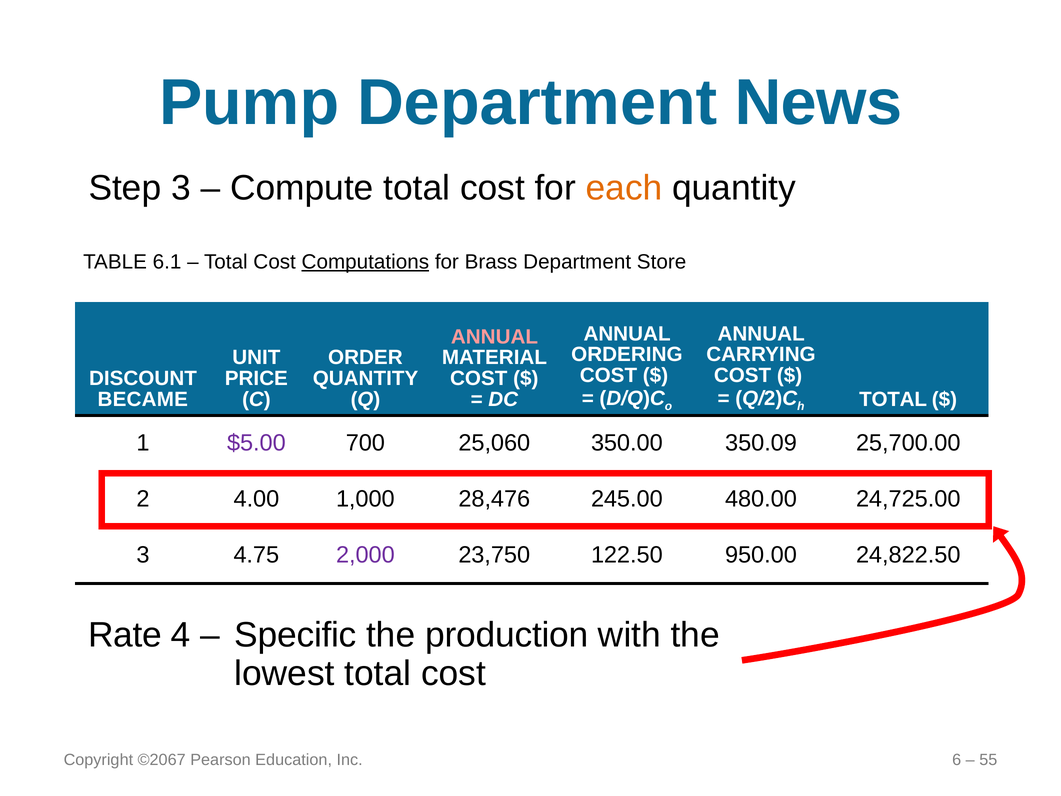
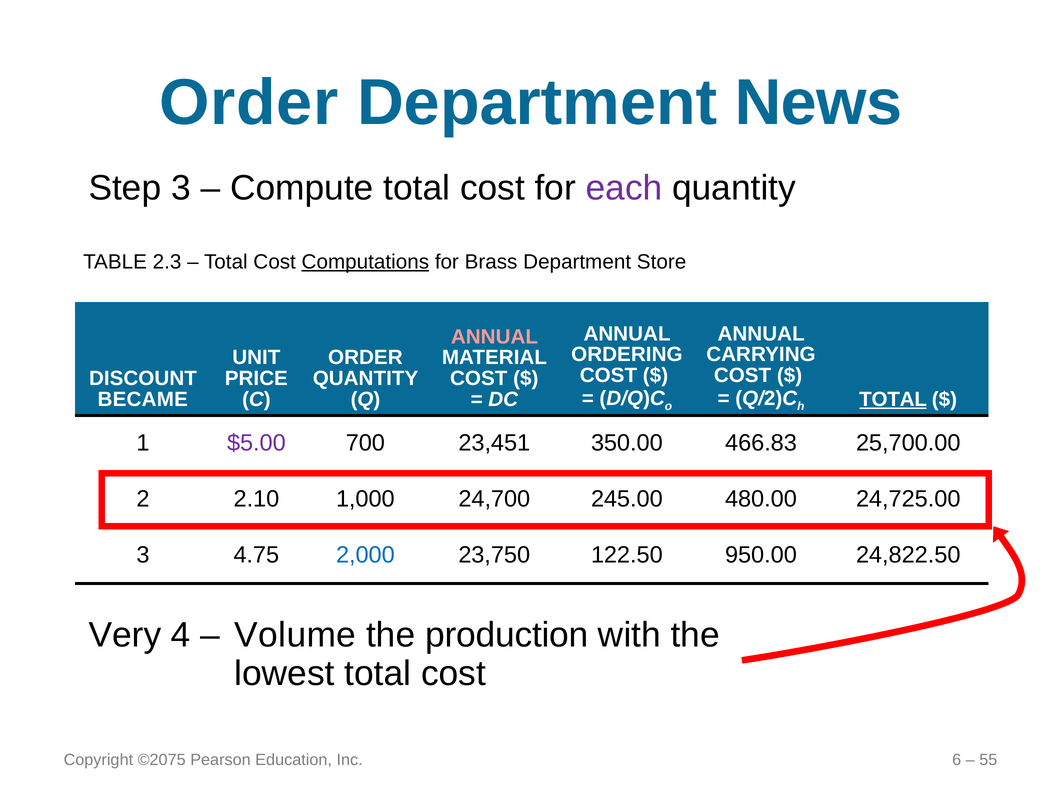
Pump: Pump -> Order (249, 103)
each colour: orange -> purple (624, 188)
6.1: 6.1 -> 2.3 (167, 262)
TOTAL underline: none -> present (893, 399)
25,060: 25,060 -> 23,451 (494, 443)
350.09: 350.09 -> 466.83 (761, 443)
4.00: 4.00 -> 2.10 (256, 499)
28,476: 28,476 -> 24,700 (494, 499)
2,000 colour: purple -> blue (365, 555)
Rate: Rate -> Very (125, 635)
Specific: Specific -> Volume (295, 635)
©2067: ©2067 -> ©2075 (162, 760)
